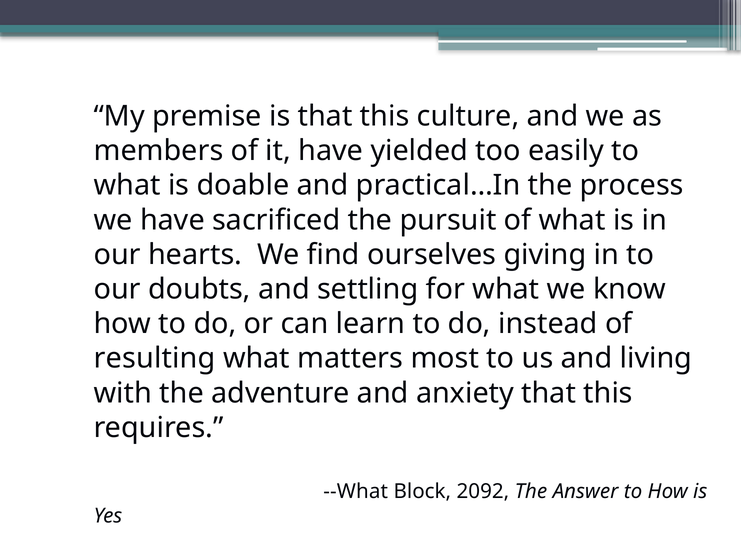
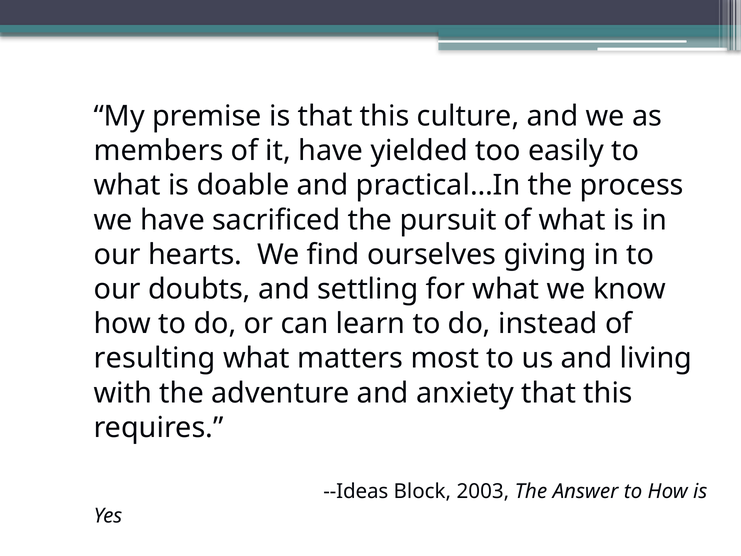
--What: --What -> --Ideas (356, 491)
2092: 2092 -> 2003 (483, 491)
